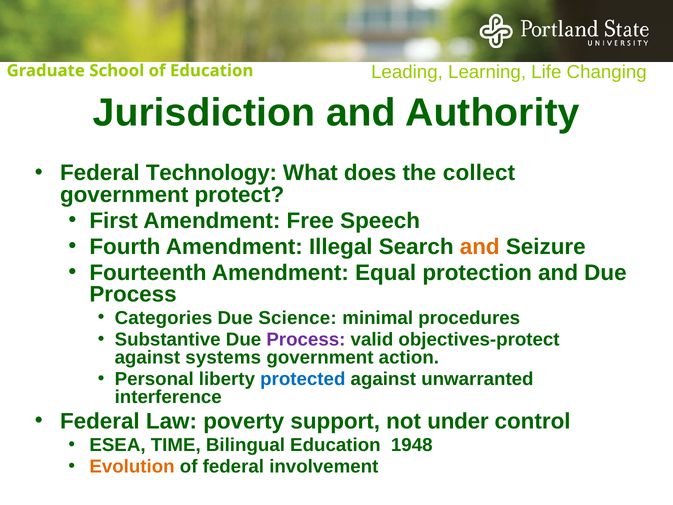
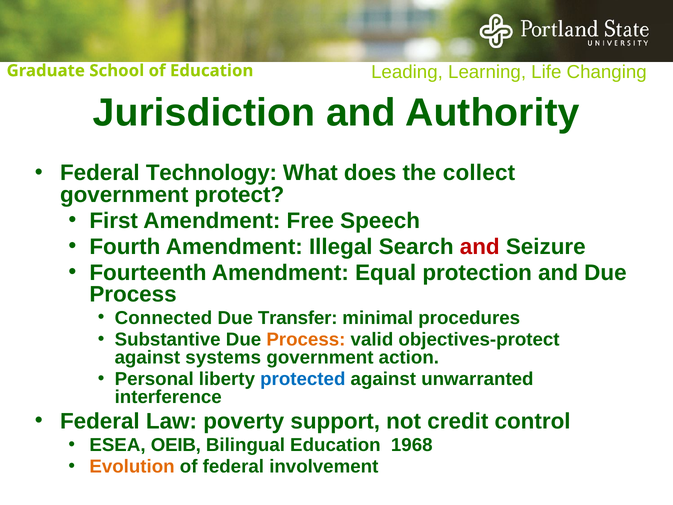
and colour: orange -> red (480, 247)
Categories: Categories -> Connected (163, 318)
Science: Science -> Transfer (298, 318)
Process colour: purple -> orange (306, 339)
under: under -> credit (458, 421)
TIME: TIME -> OEIB (176, 445)
1948: 1948 -> 1968 (412, 445)
